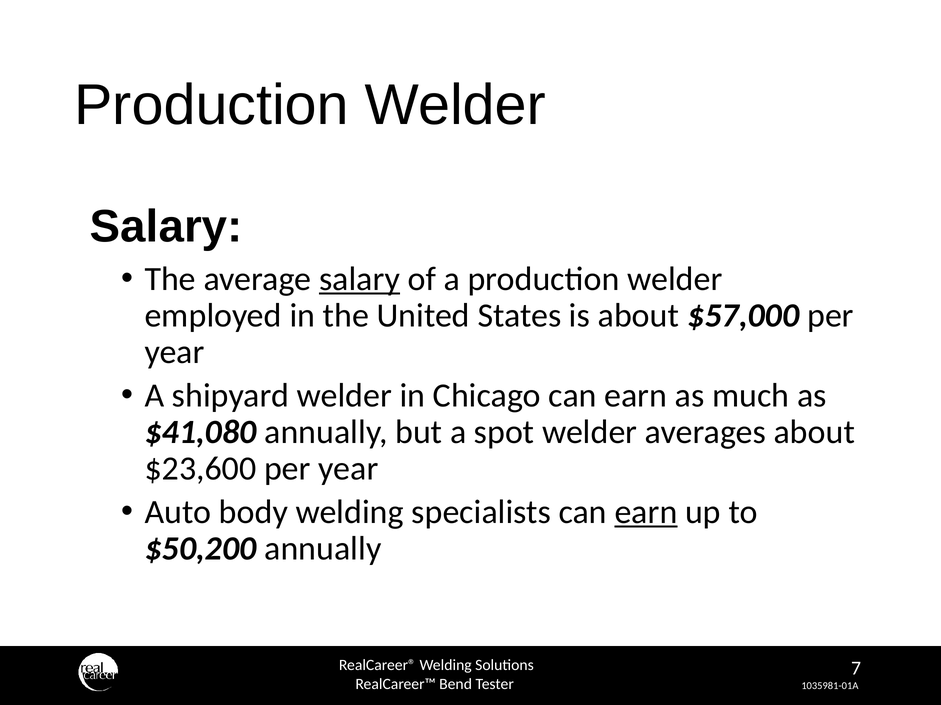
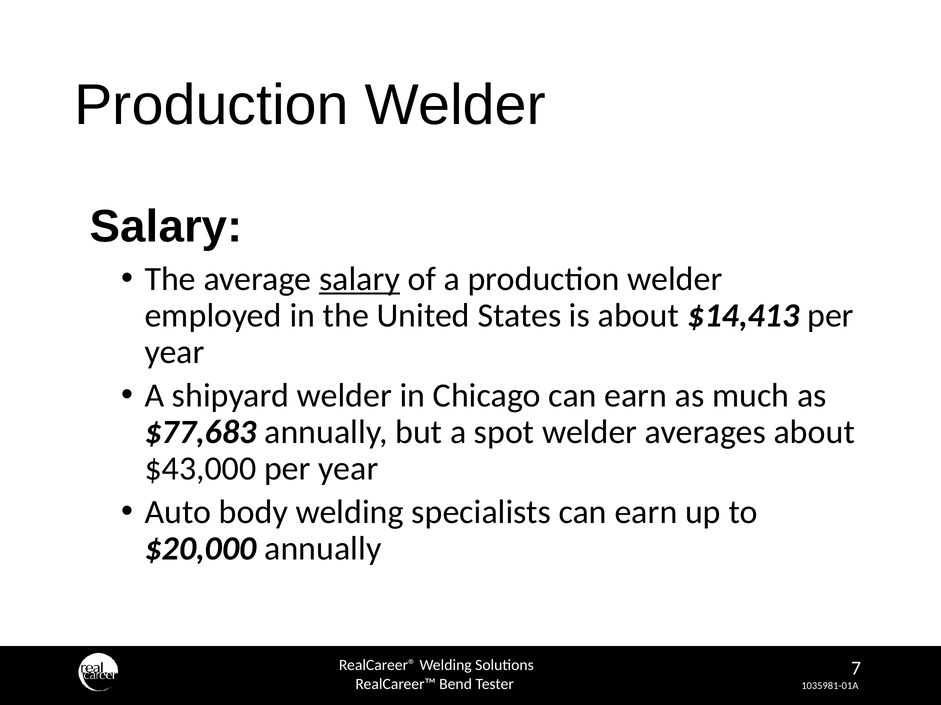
$57,000: $57,000 -> $14,413 (743, 316)
$41,080: $41,080 -> $77,683 (201, 433)
$23,600: $23,600 -> $43,000 (201, 469)
earn underline: present -> none (646, 512)
$50,200: $50,200 -> $20,000 (201, 549)
